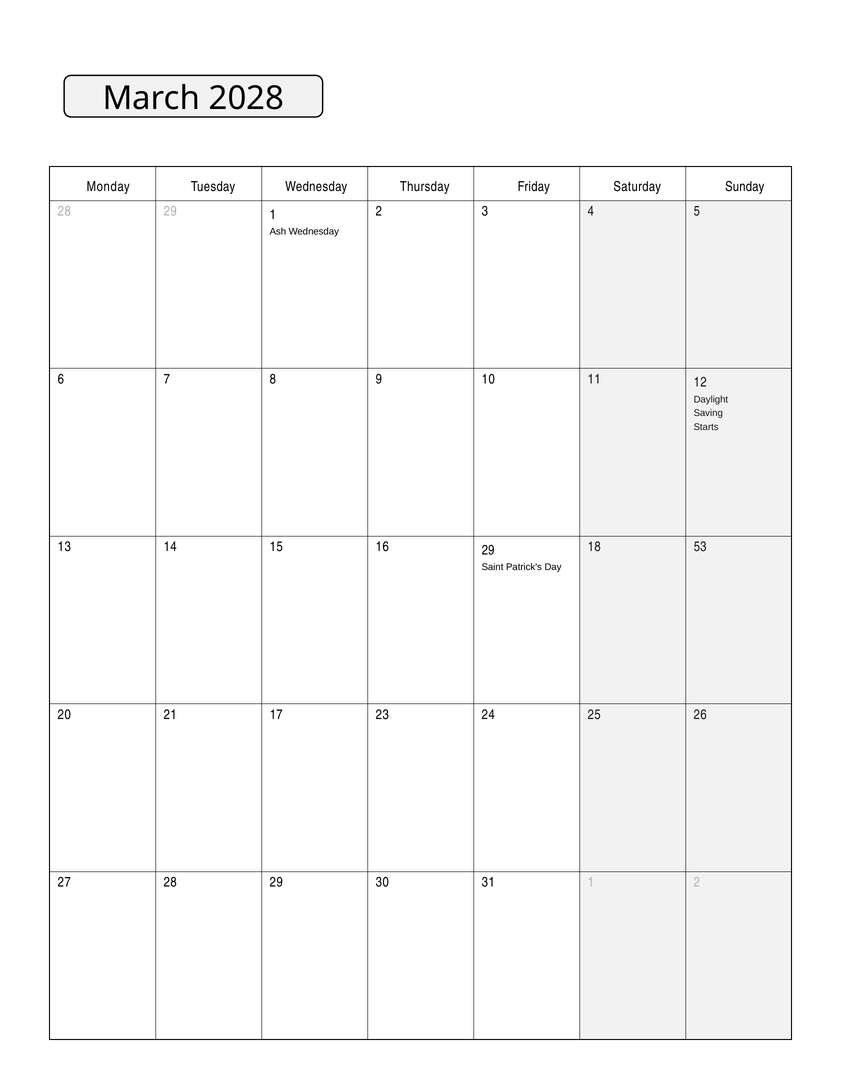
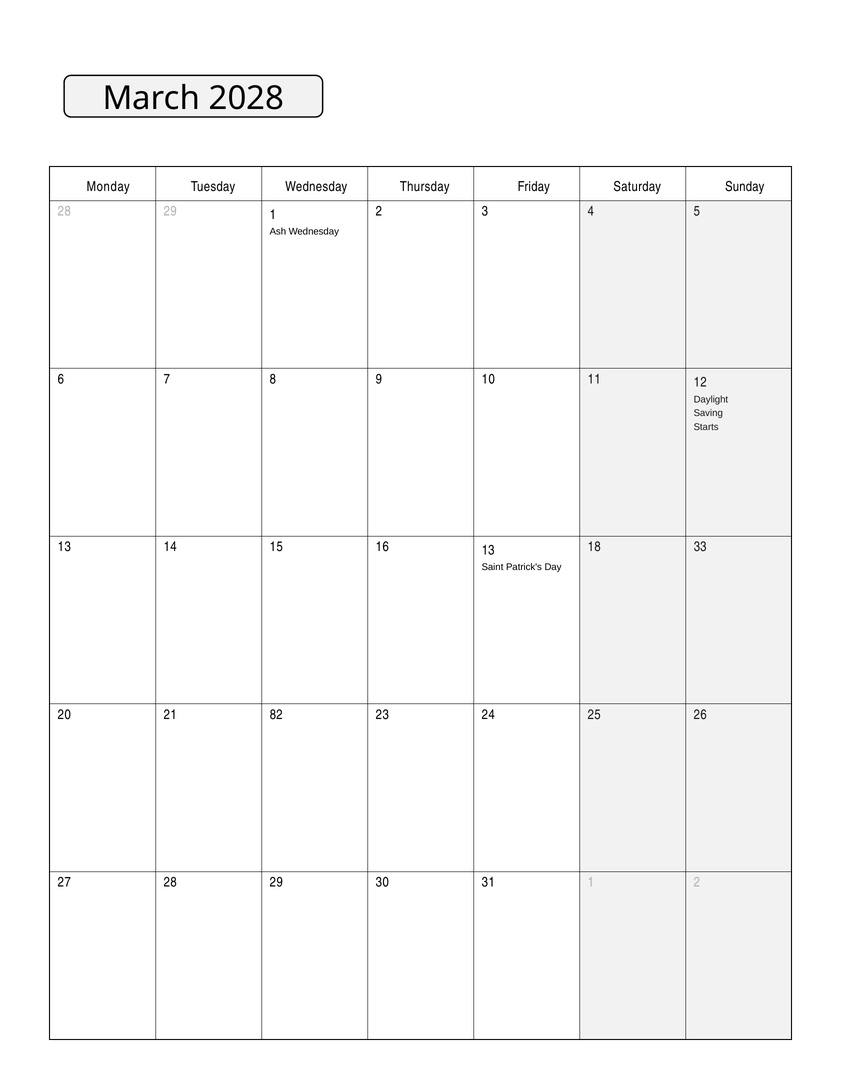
16 29: 29 -> 13 (488, 550)
53: 53 -> 33 (700, 547)
17: 17 -> 82 (276, 714)
